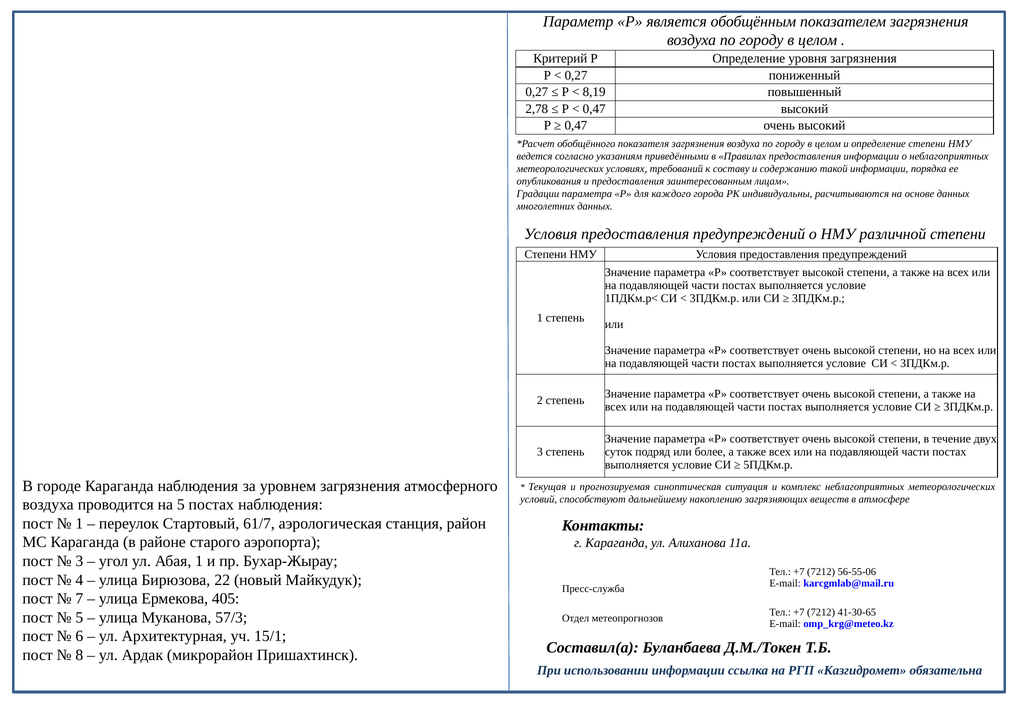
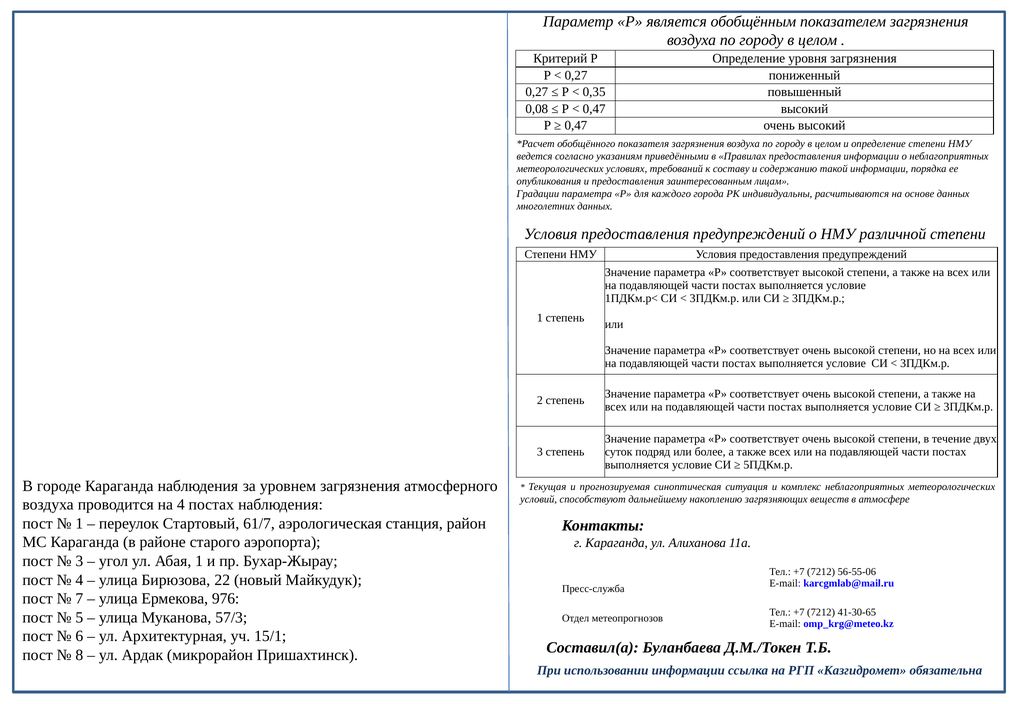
8,19: 8,19 -> 0,35 (594, 92)
2,78: 2,78 -> 0,08 (537, 109)
на 5: 5 -> 4 (181, 505)
405: 405 -> 976 (226, 599)
